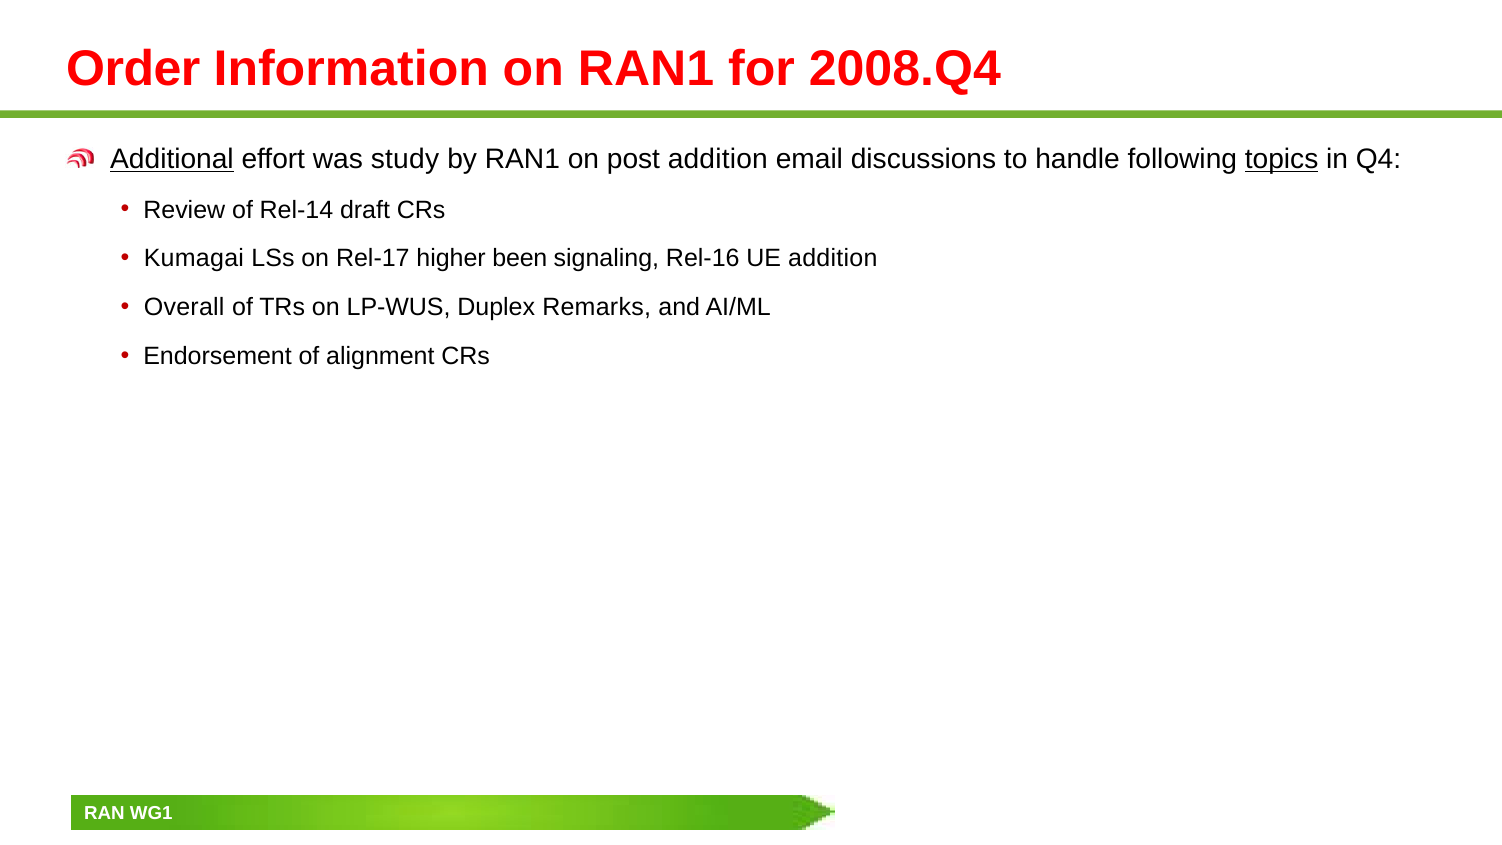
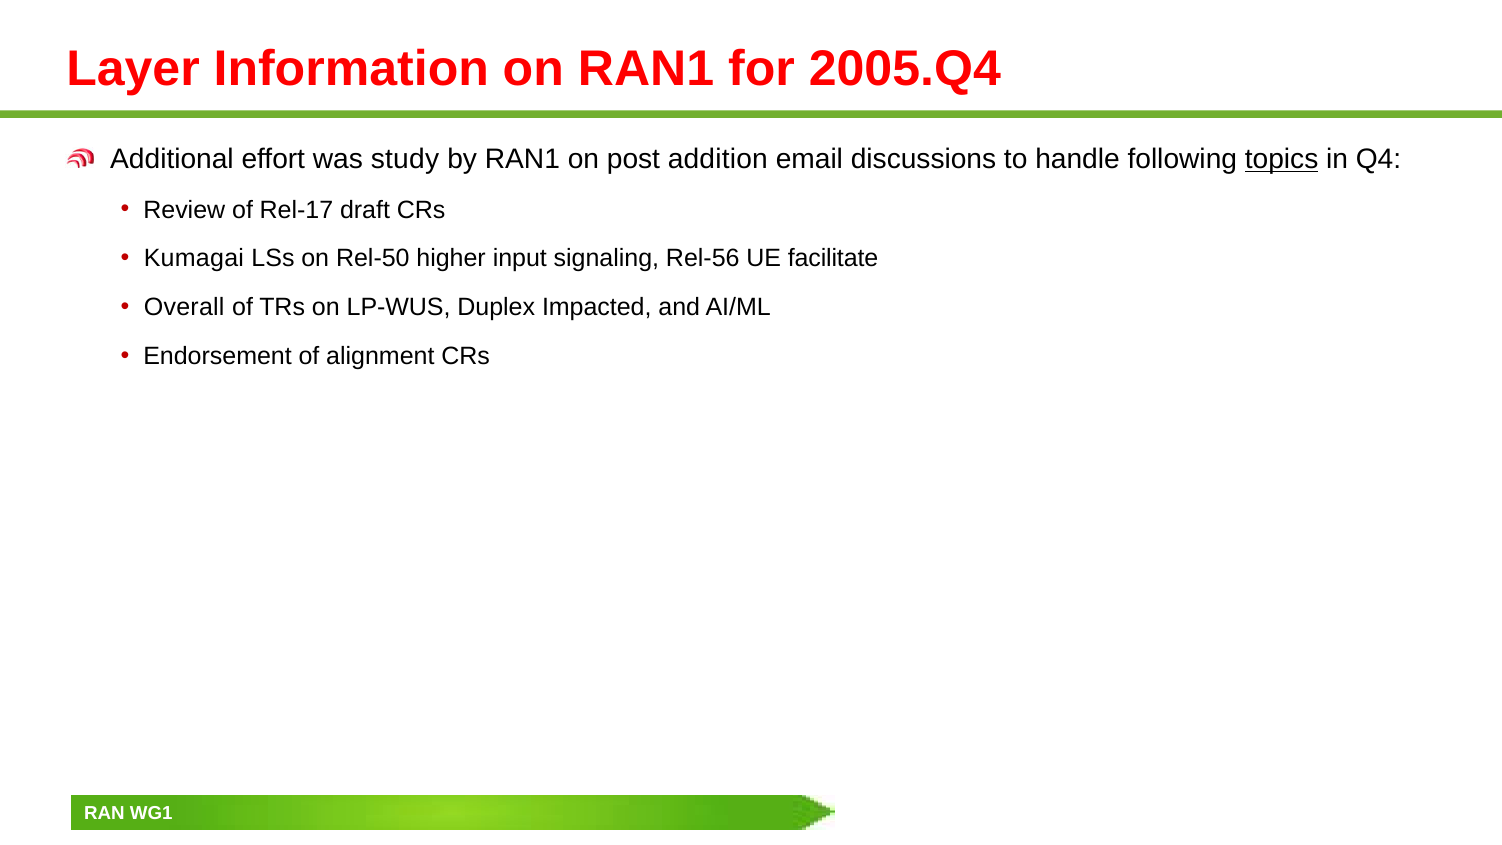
Order: Order -> Layer (133, 69)
2008.Q4: 2008.Q4 -> 2005.Q4 (905, 69)
Additional underline: present -> none (172, 159)
Rel-14: Rel-14 -> Rel-17 (296, 210)
Rel-17: Rel-17 -> Rel-50 (373, 259)
been: been -> input (520, 259)
Rel-16: Rel-16 -> Rel-56 (703, 259)
UE addition: addition -> facilitate (833, 259)
Remarks: Remarks -> Impacted (597, 307)
